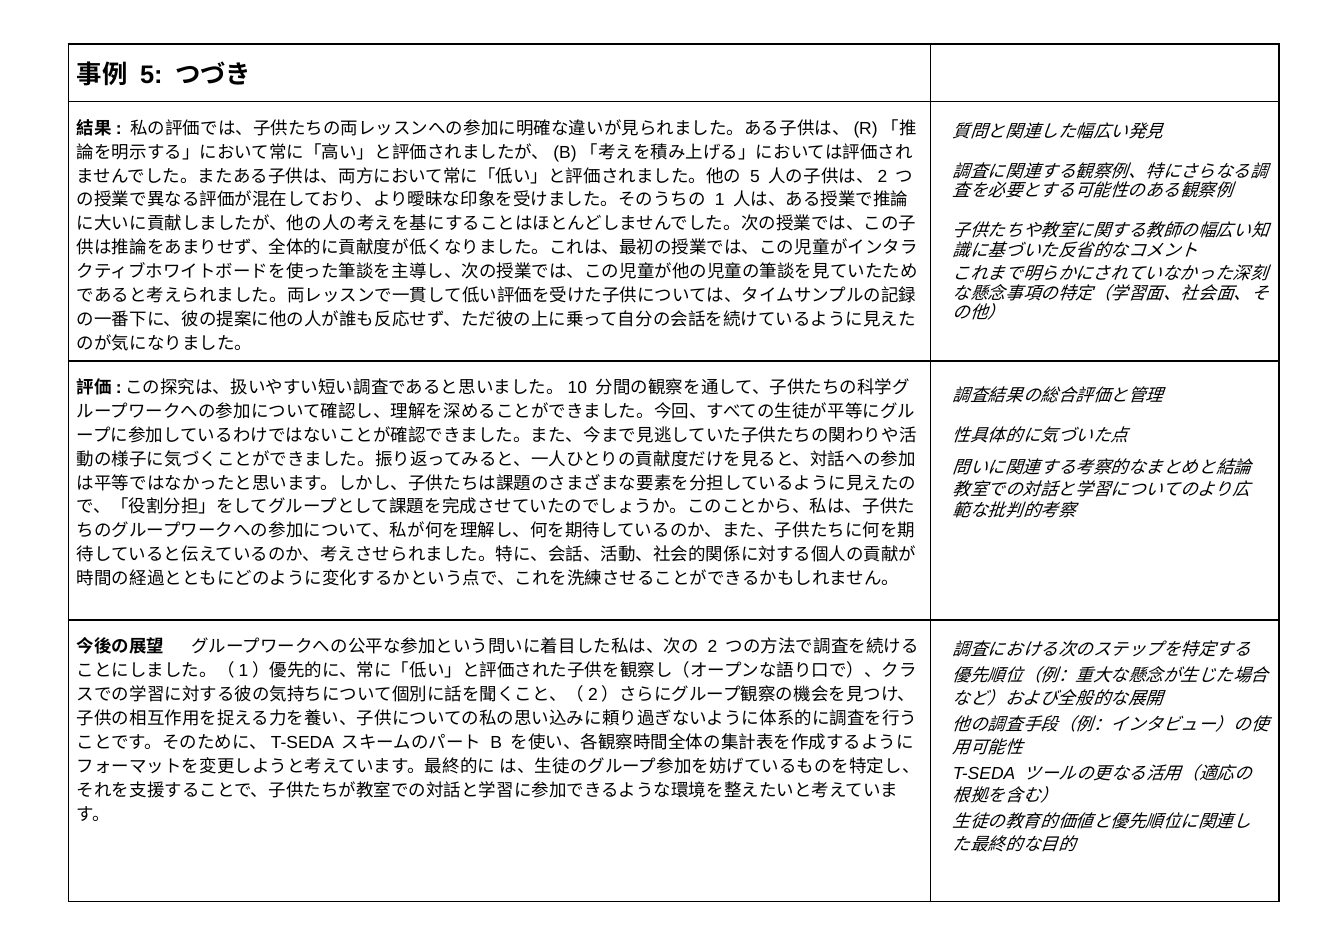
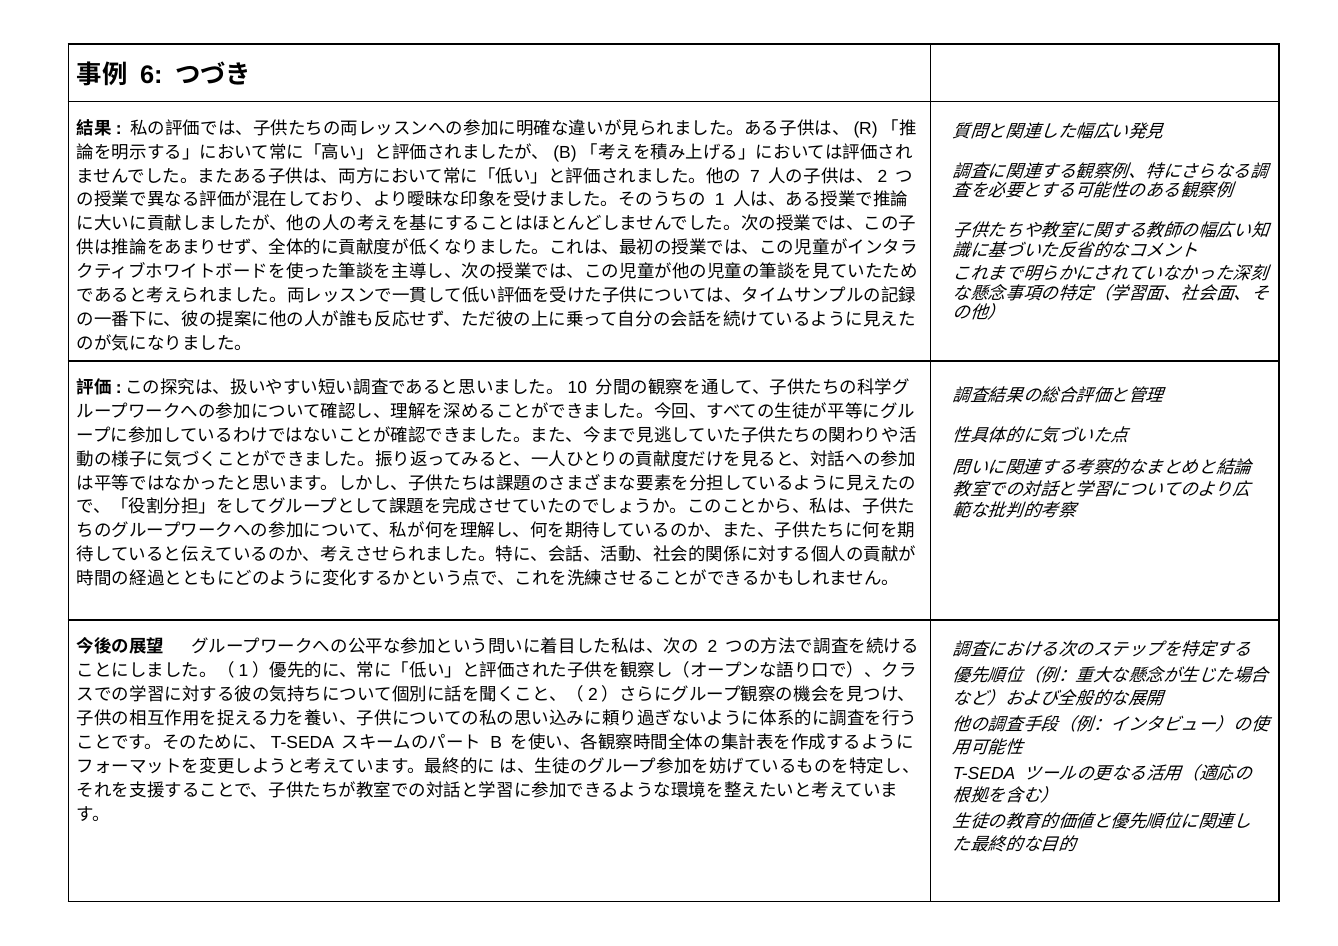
5: 5 -> 6 (151, 75)
5: 5 -> 7 (755, 176)
